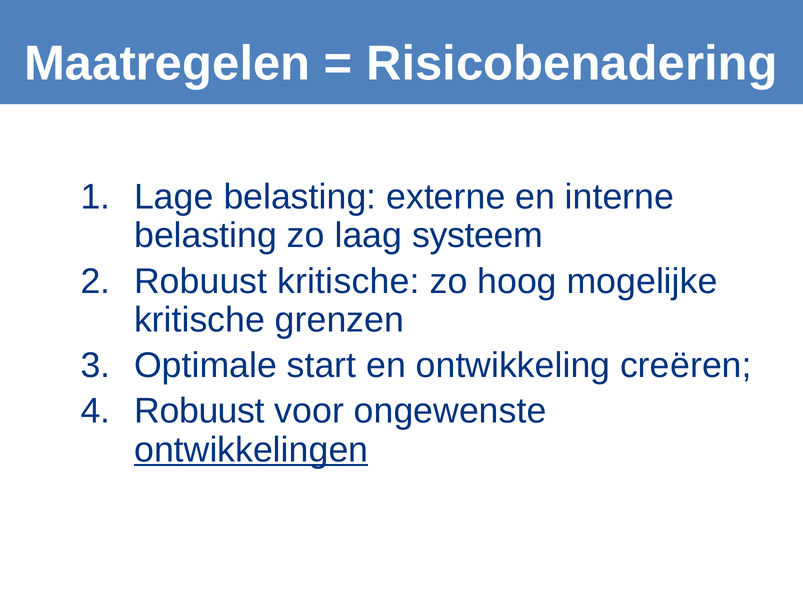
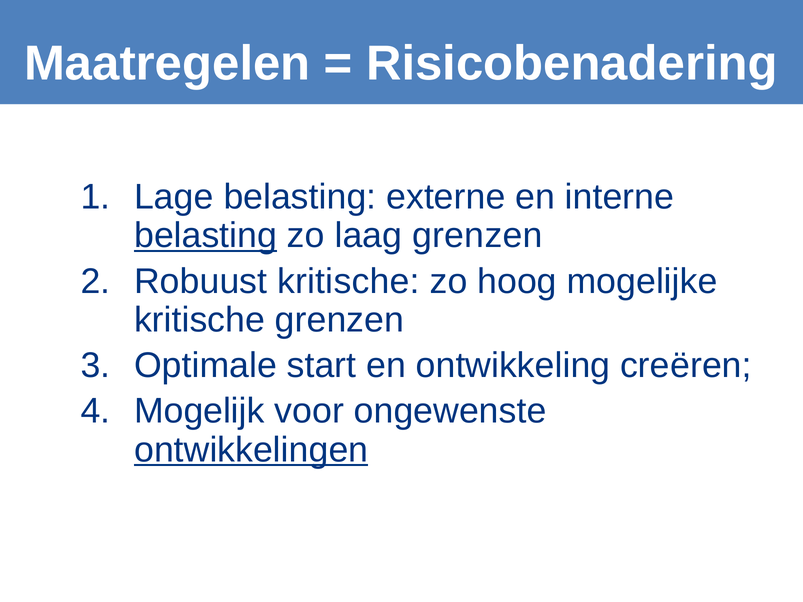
belasting underline: none -> present (206, 236)
laag systeem: systeem -> grenzen (477, 236)
Robuust: Robuust -> Mogelijk (199, 411)
